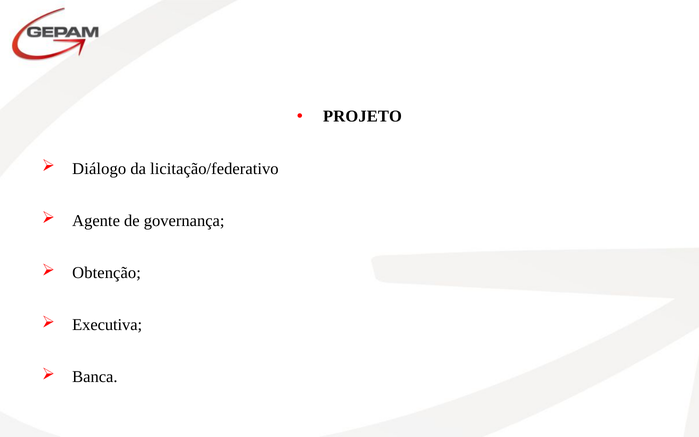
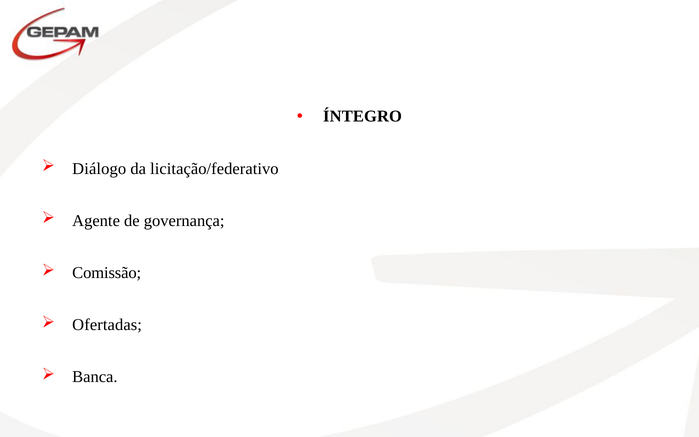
PROJETO: PROJETO -> ÍNTEGRO (363, 116)
Obtenção: Obtenção -> Comissão (107, 273)
Executiva: Executiva -> Ofertadas (107, 325)
